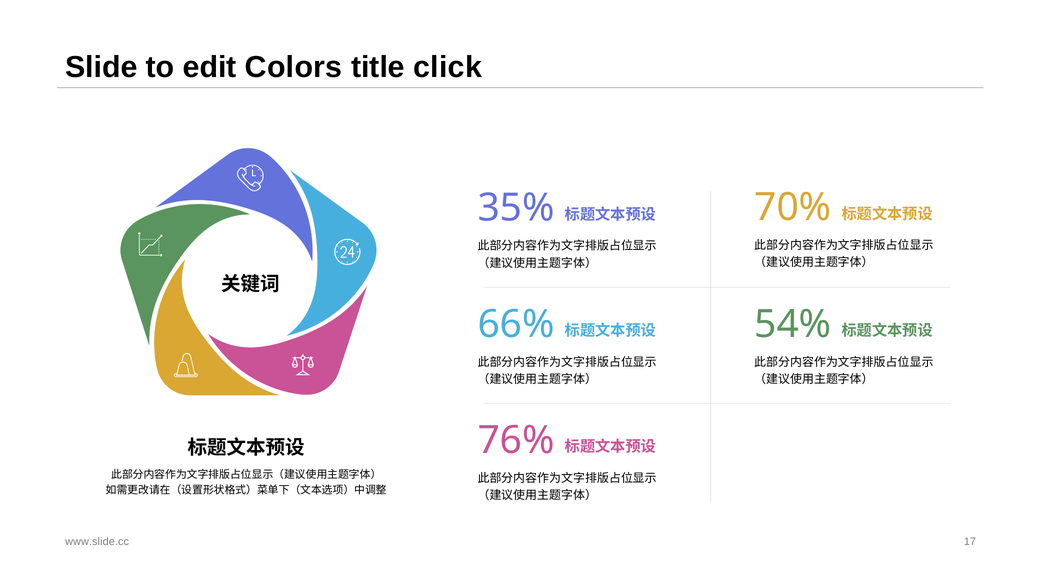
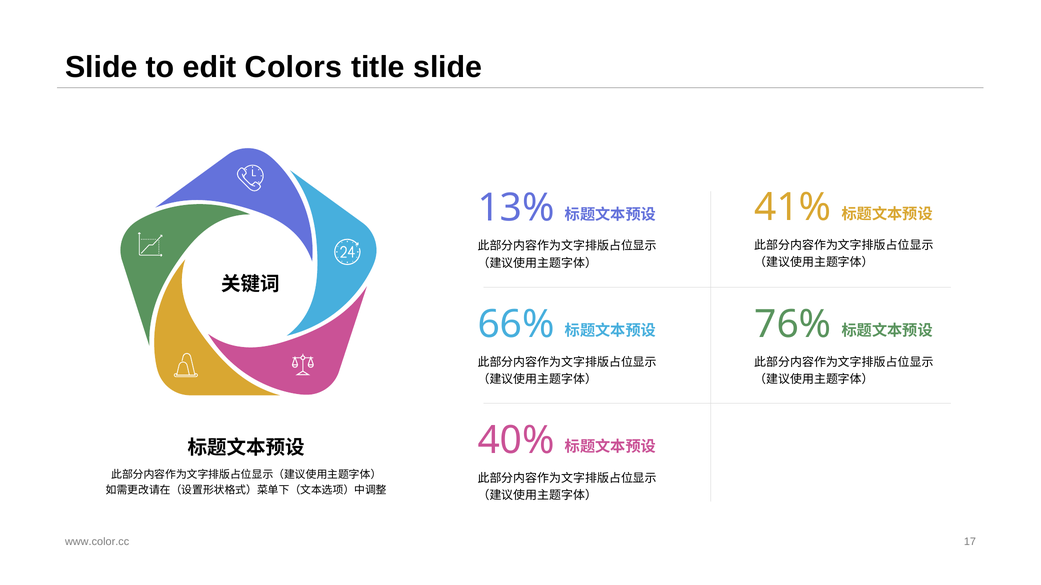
title click: click -> slide (448, 67)
70%: 70% -> 41% (793, 208)
35%: 35% -> 13% (516, 208)
54%: 54% -> 76% (793, 324)
76%: 76% -> 40% (516, 441)
www.slide.cc: www.slide.cc -> www.color.cc (97, 542)
